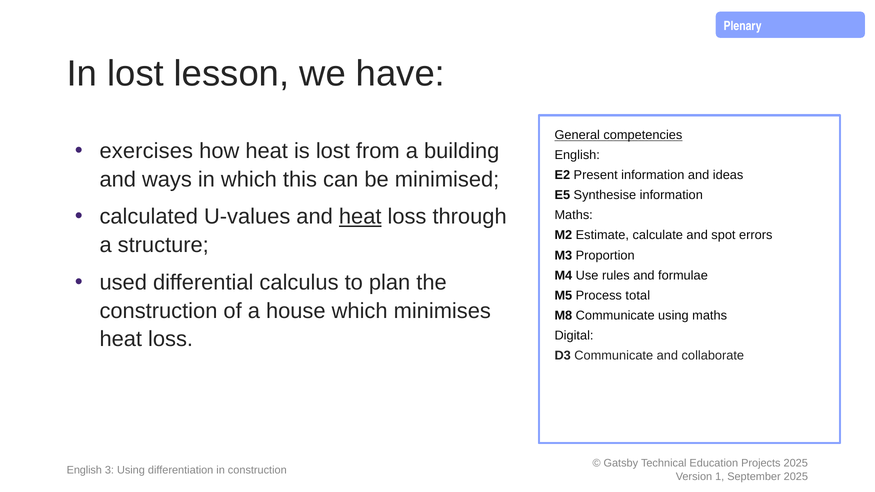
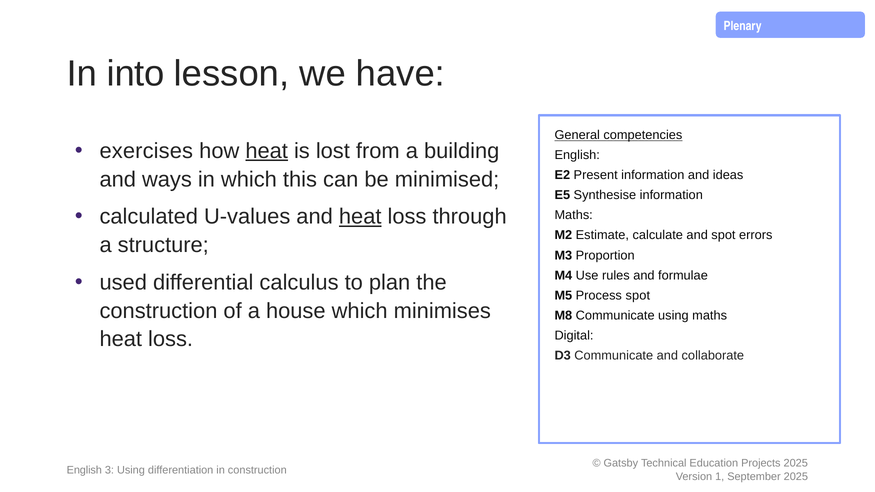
In lost: lost -> into (136, 74)
heat underline: none -> present (267, 151)
Process total: total -> spot (638, 295)
